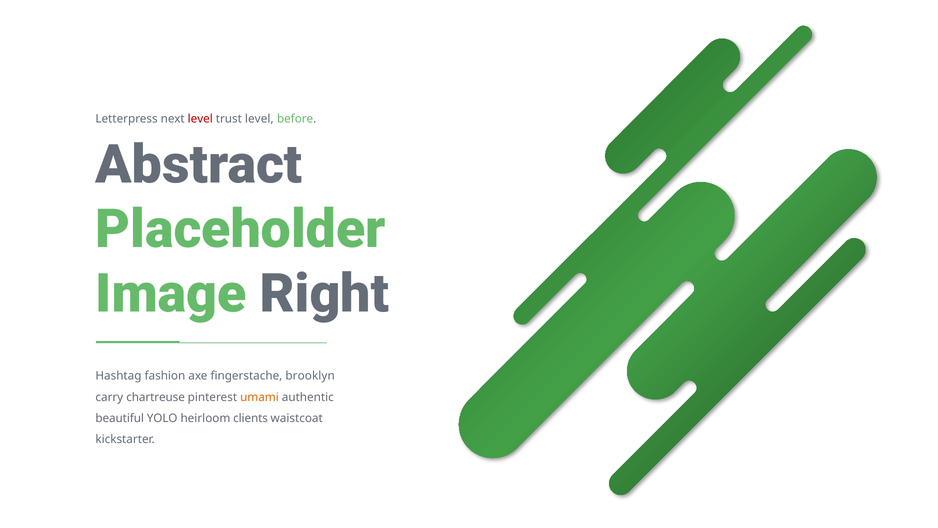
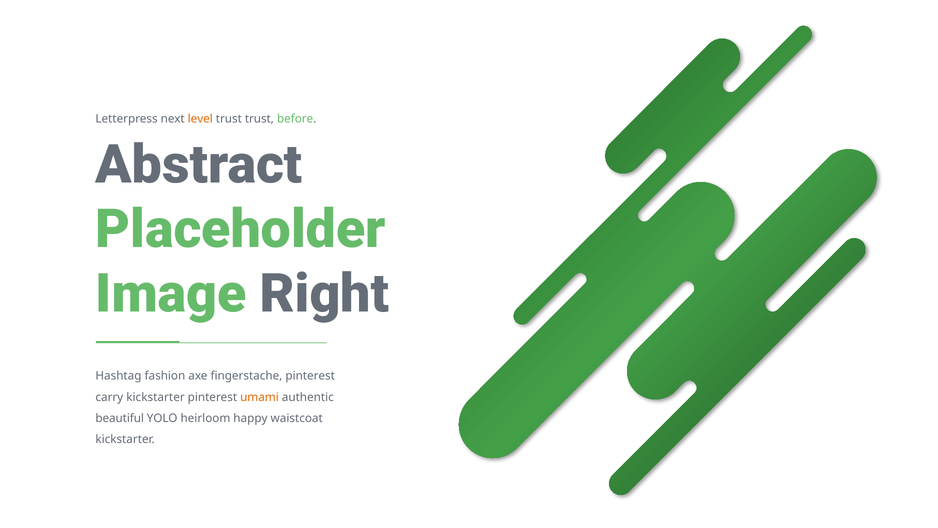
level colour: red -> orange (200, 119)
trust level: level -> trust (259, 119)
fingerstache brooklyn: brooklyn -> pinterest (310, 376)
carry chartreuse: chartreuse -> kickstarter (155, 397)
clients: clients -> happy (250, 418)
